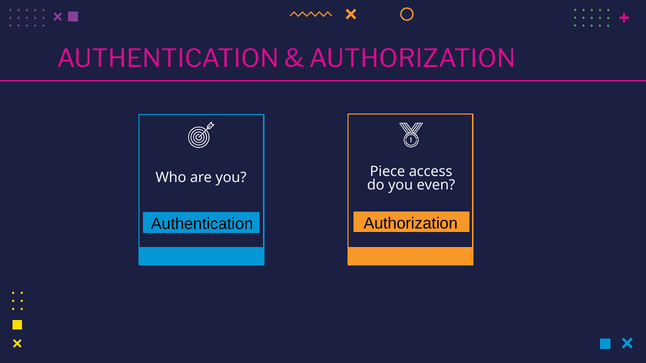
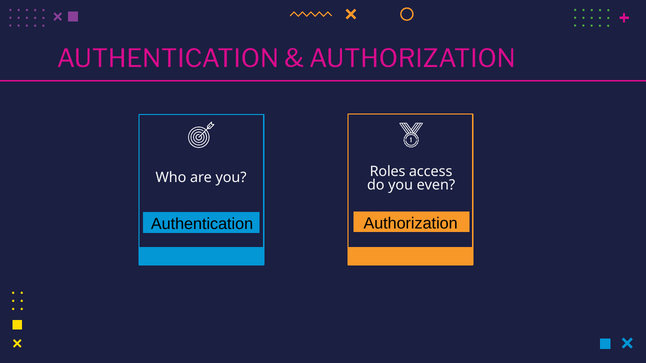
Piece: Piece -> Roles (388, 172)
